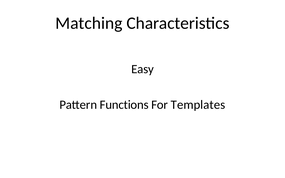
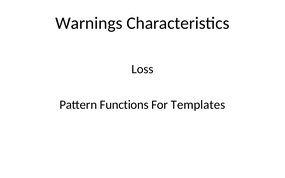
Matching: Matching -> Warnings (89, 23)
Easy: Easy -> Loss (142, 69)
